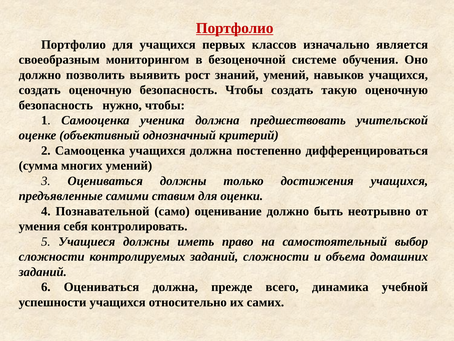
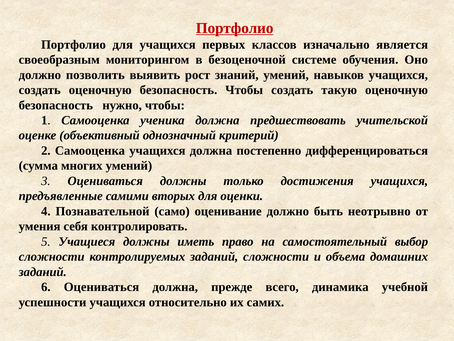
ставим: ставим -> вторых (173, 196)
